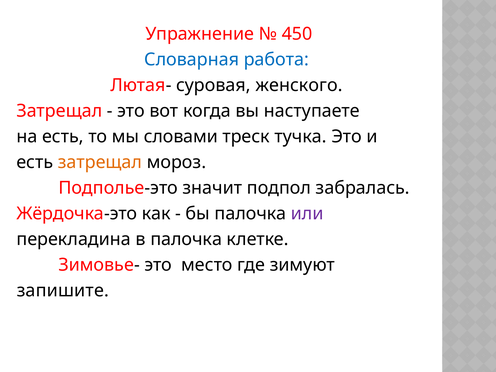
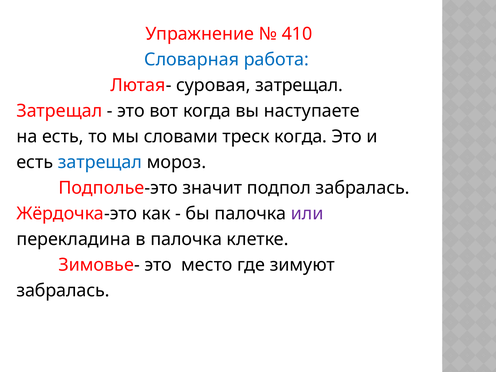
450: 450 -> 410 (297, 34)
суровая женского: женского -> затрещал (299, 85)
треск тучка: тучка -> когда (301, 137)
затрещал colour: orange -> blue (100, 162)
запишите: запишите -> забралась (63, 291)
